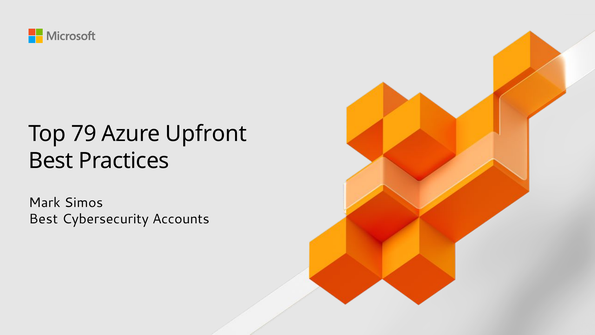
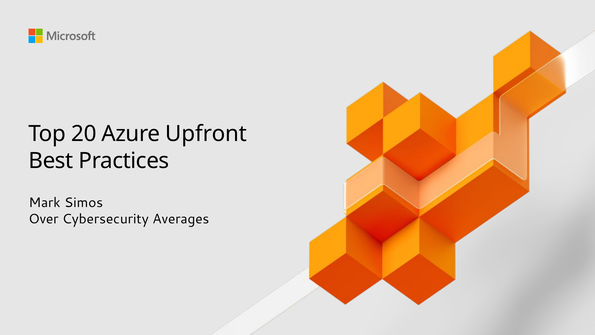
79: 79 -> 20 (84, 134)
Best: Best -> Over (43, 219)
Accounts: Accounts -> Averages (181, 219)
